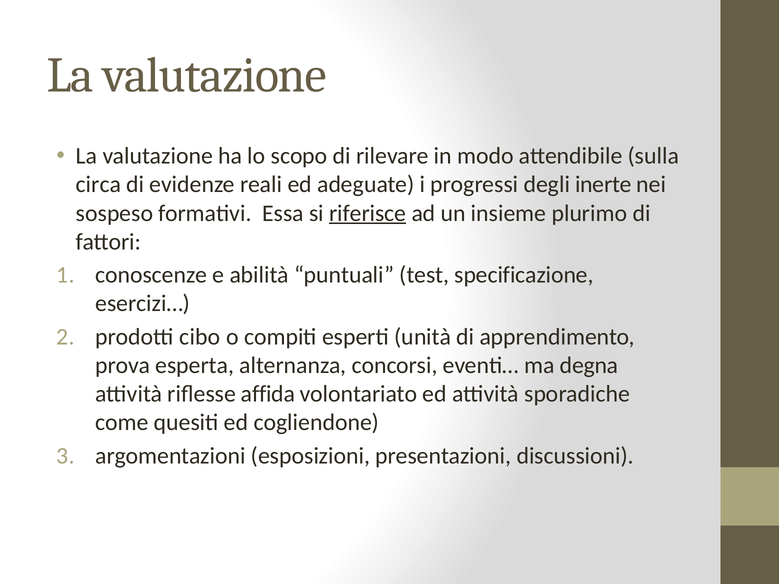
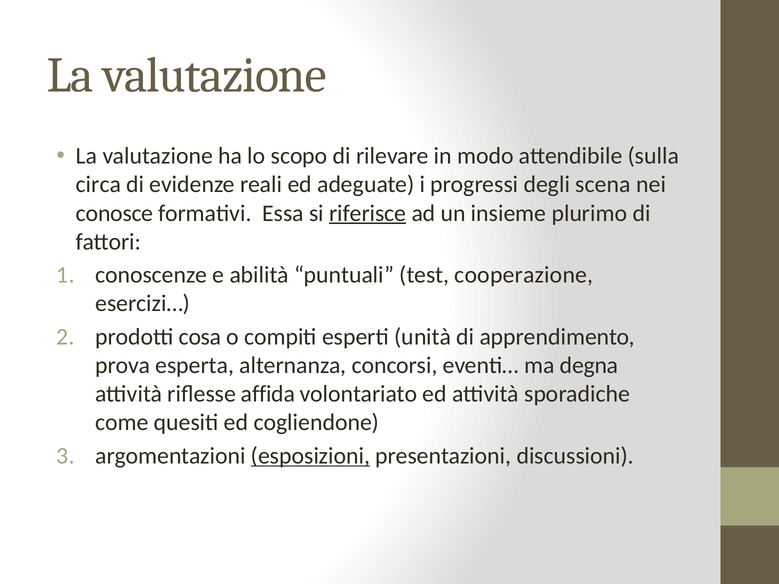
inerte: inerte -> scena (603, 185)
sospeso: sospeso -> conosce (115, 213)
specificazione: specificazione -> cooperazione (524, 275)
cibo: cibo -> cosa (200, 337)
esposizioni underline: none -> present (311, 456)
